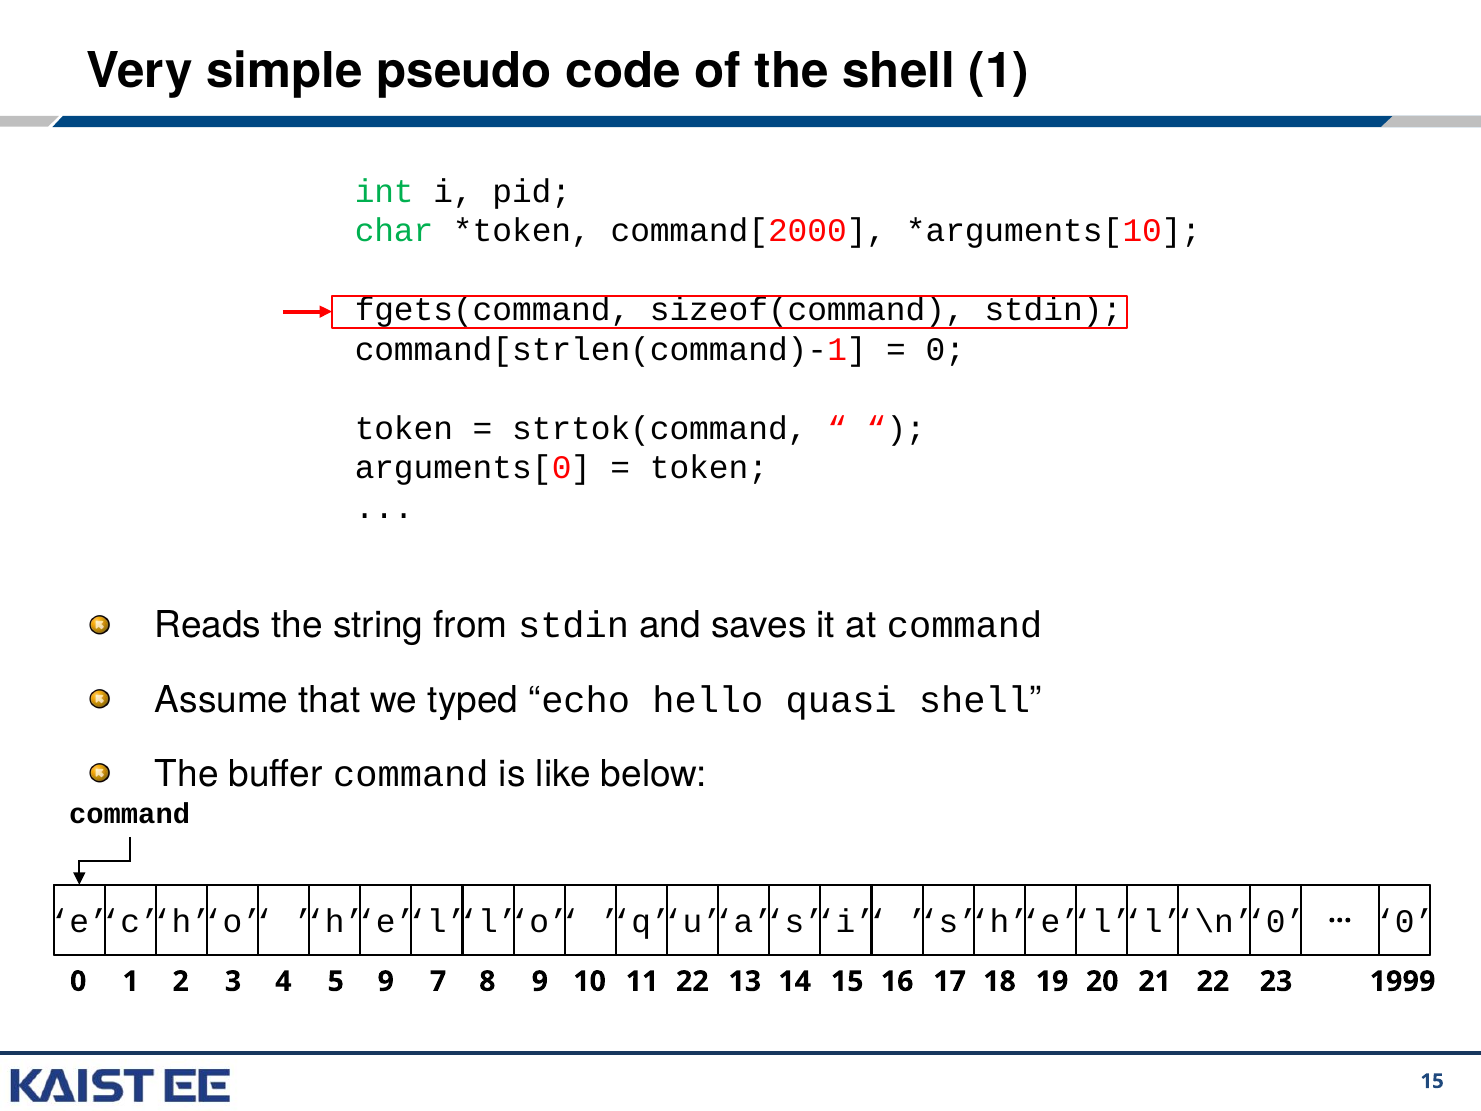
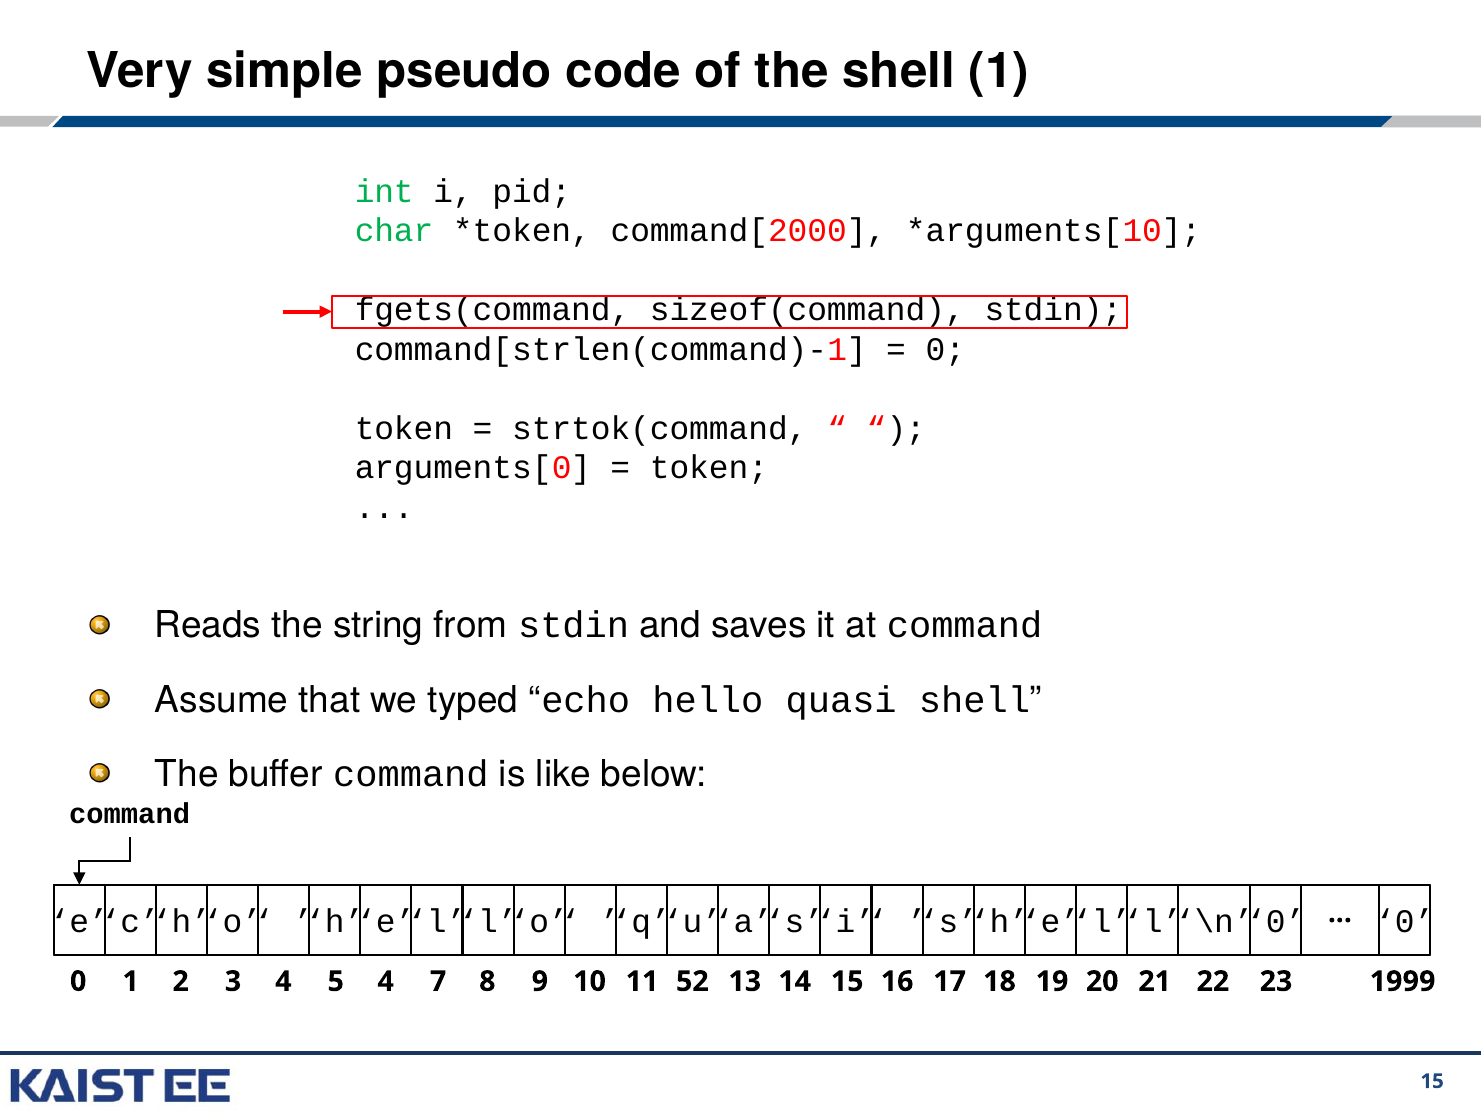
5 9: 9 -> 4 (386, 981)
11 22: 22 -> 52 (692, 981)
